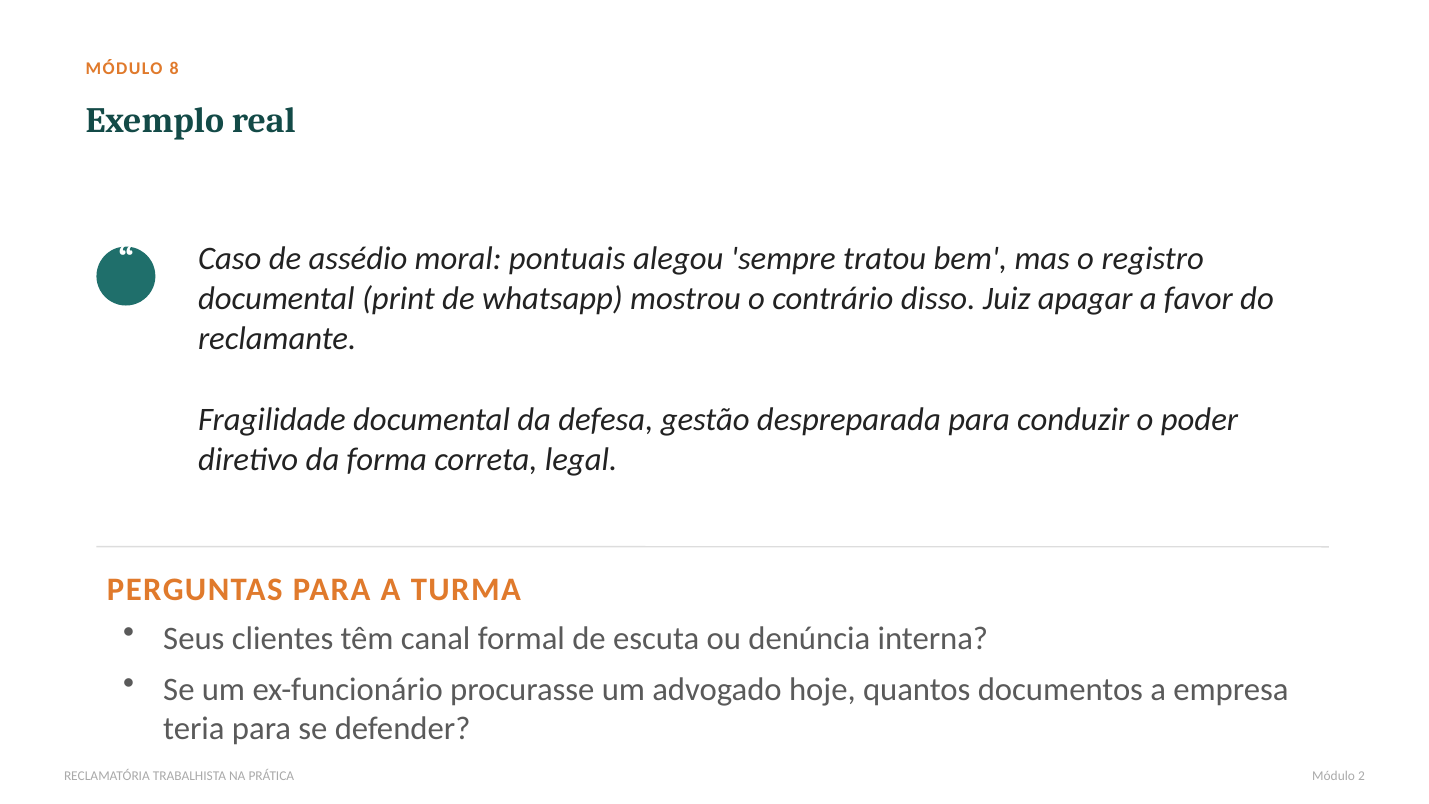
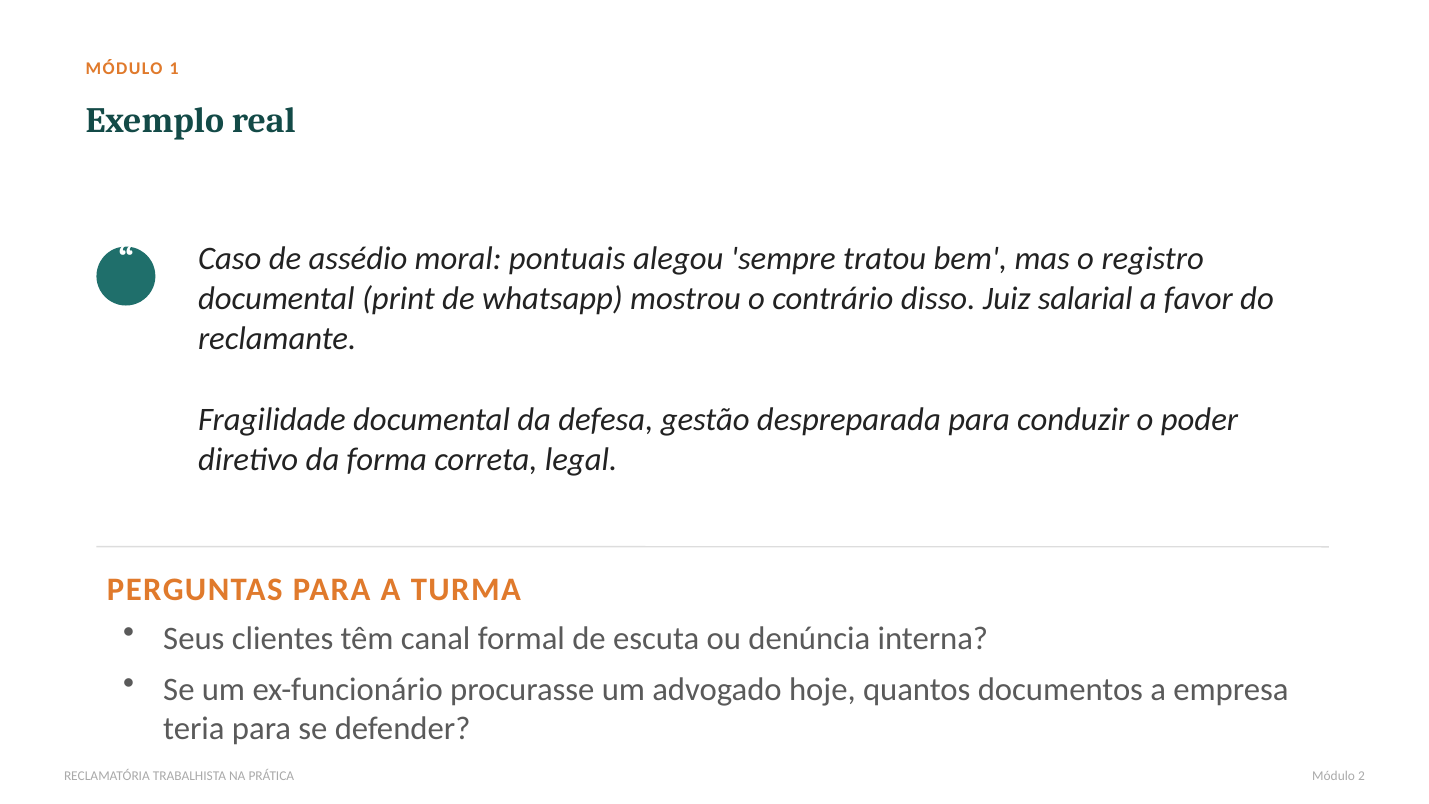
8: 8 -> 1 (174, 68)
apagar: apagar -> salarial (1085, 299)
